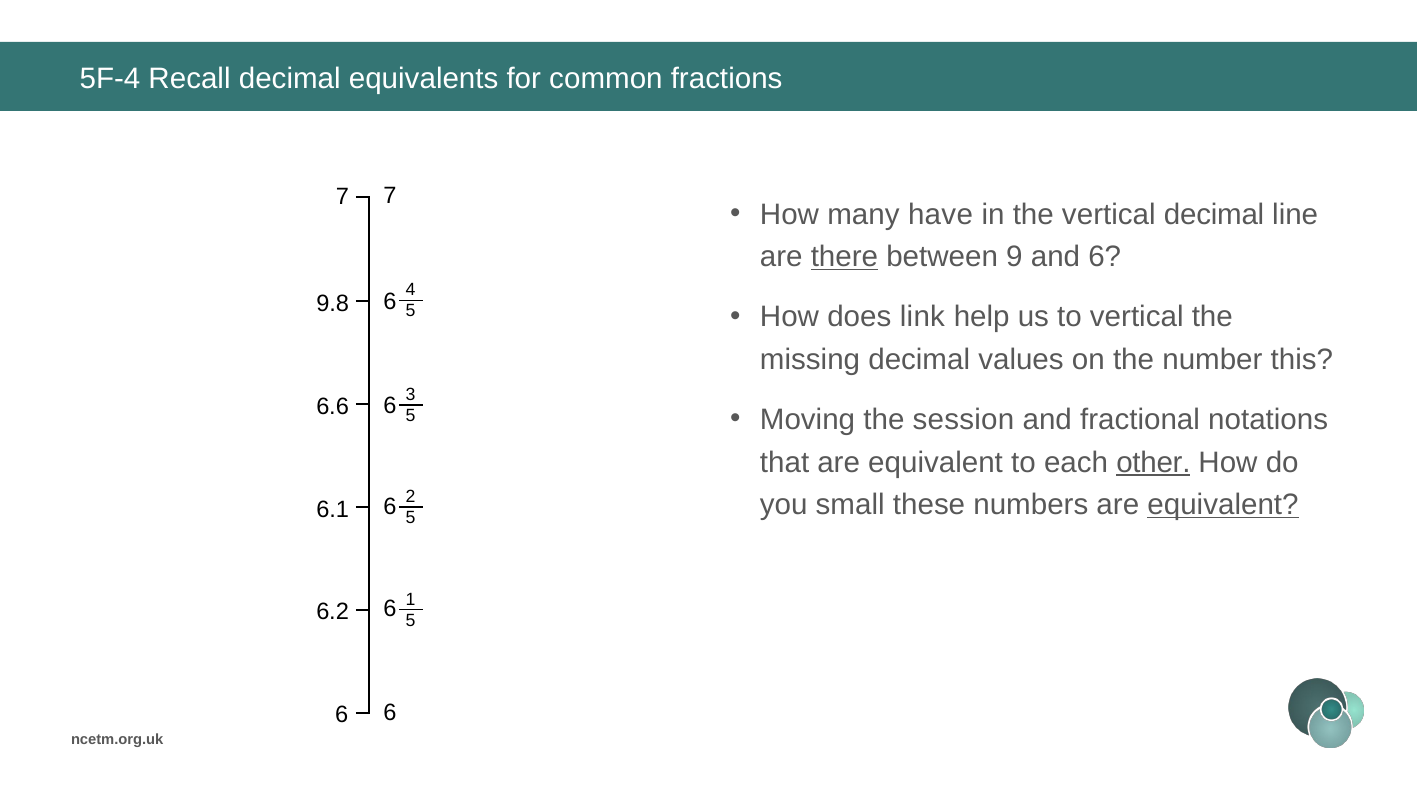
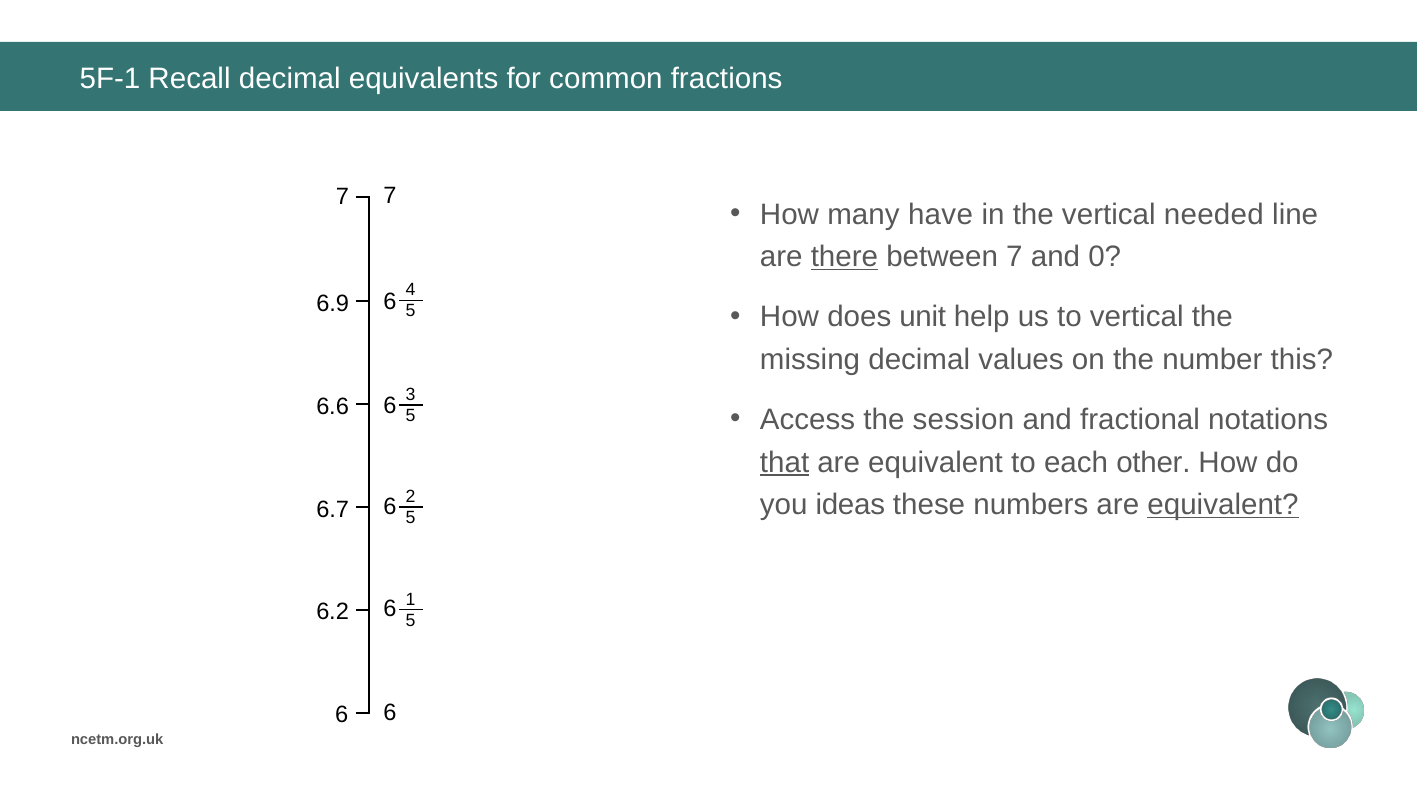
5F-4: 5F-4 -> 5F-1 (110, 79)
vertical decimal: decimal -> needed (1214, 214)
between 9: 9 -> 7 (1014, 257)
and 6: 6 -> 0 (1105, 257)
9.8: 9.8 -> 6.9 (333, 303)
link: link -> unit (923, 317)
Moving: Moving -> Access (808, 420)
that underline: none -> present (785, 462)
other underline: present -> none (1153, 462)
small: small -> ideas (850, 505)
6.1: 6.1 -> 6.7 (333, 510)
